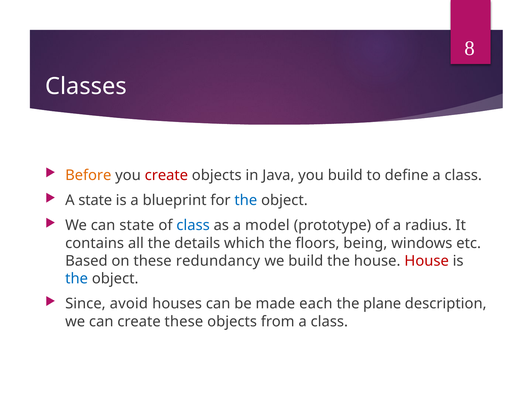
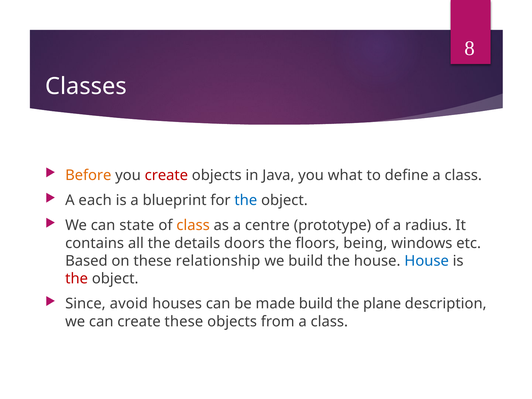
you build: build -> what (345, 175)
A state: state -> each (95, 200)
class colour: blue -> orange (193, 225)
model: model -> centre (267, 225)
which: which -> doors (244, 243)
redundancy: redundancy -> relationship (218, 261)
House colour: red -> blue (427, 261)
the colour: blue -> red (77, 279)
made each: each -> build (316, 304)
